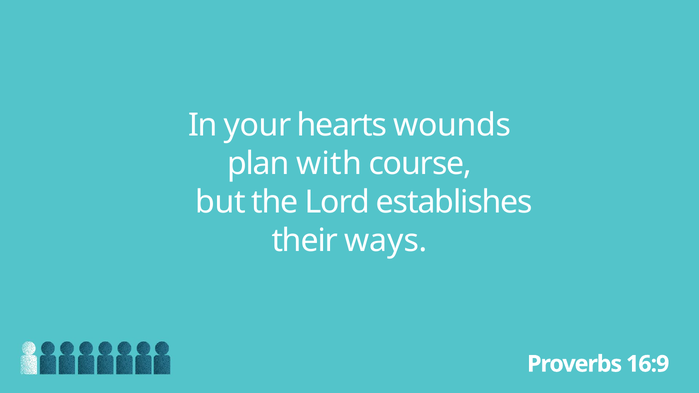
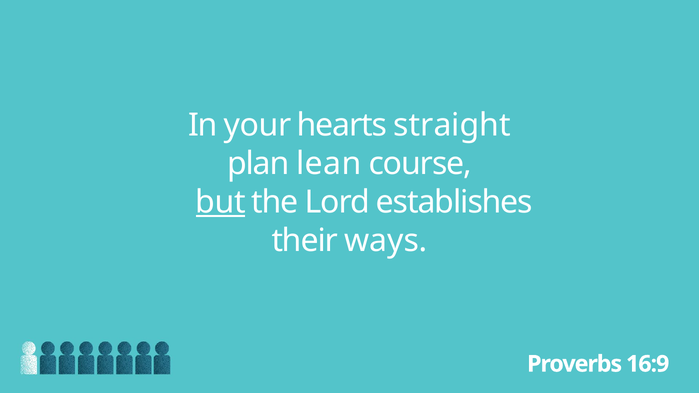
wounds: wounds -> straight (452, 125)
with: with -> lean (329, 164)
but underline: none -> present (221, 202)
